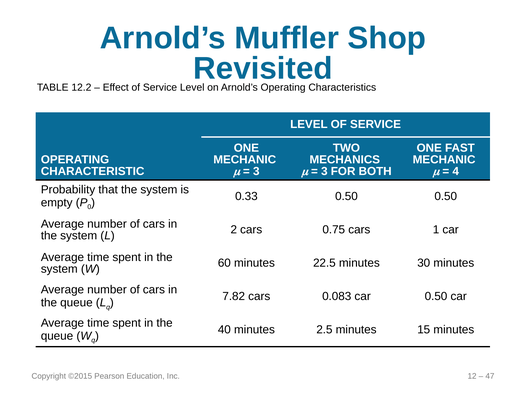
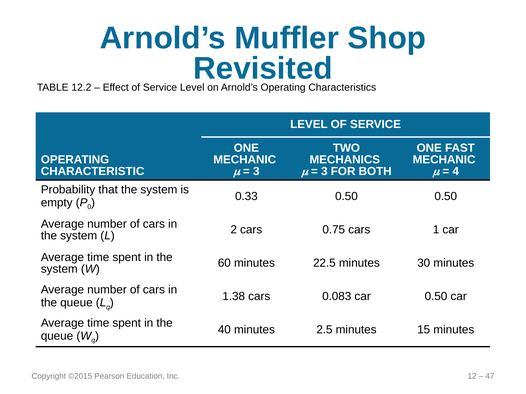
7.82: 7.82 -> 1.38 (234, 297)
